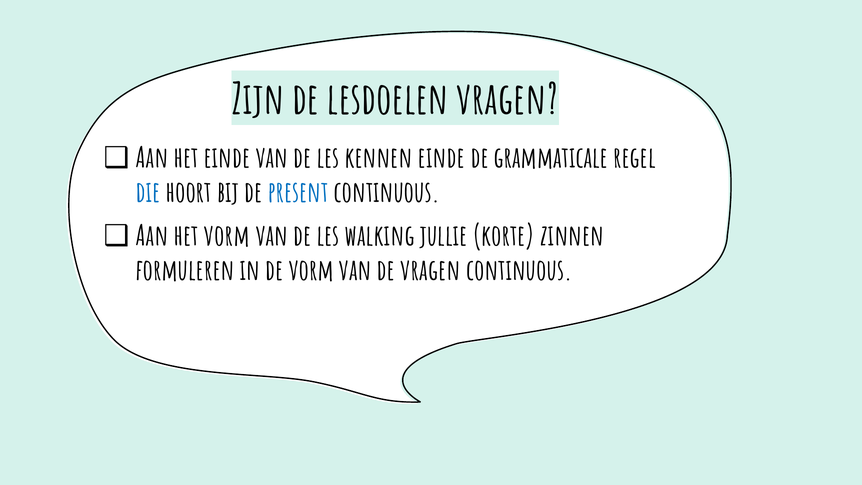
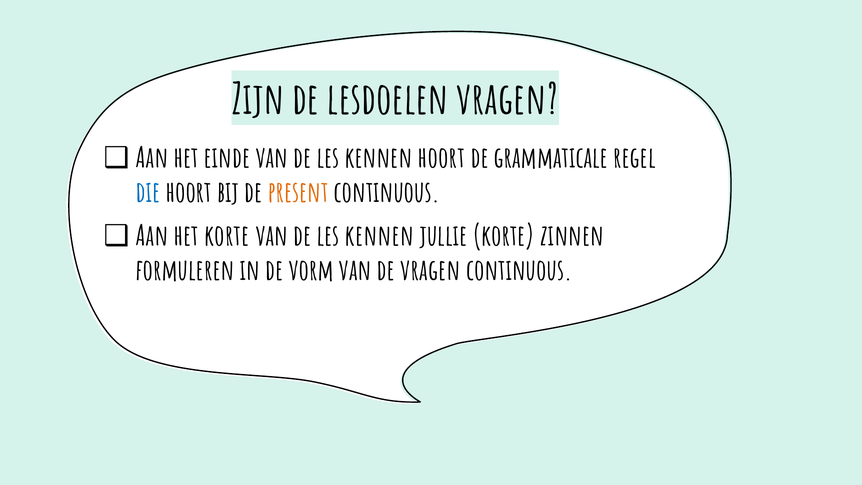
kennen einde: einde -> hoort (441, 158)
present colour: blue -> orange (298, 193)
het vorm: vorm -> korte (227, 236)
walking: walking -> kennen (380, 236)
